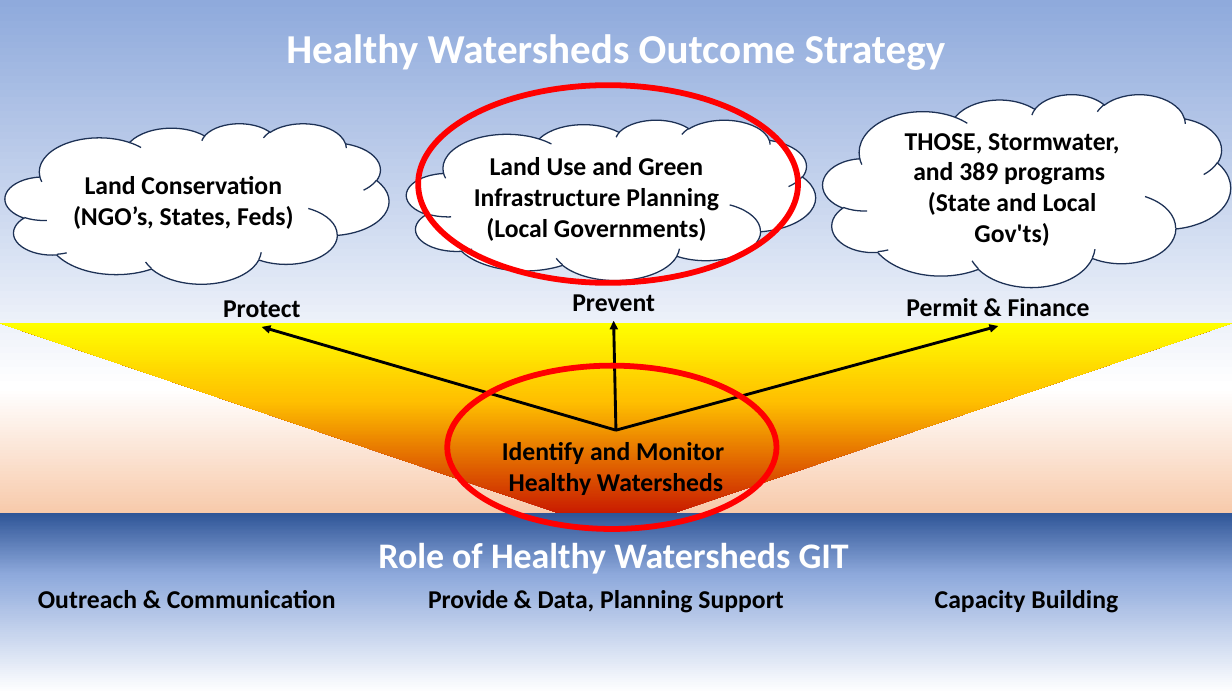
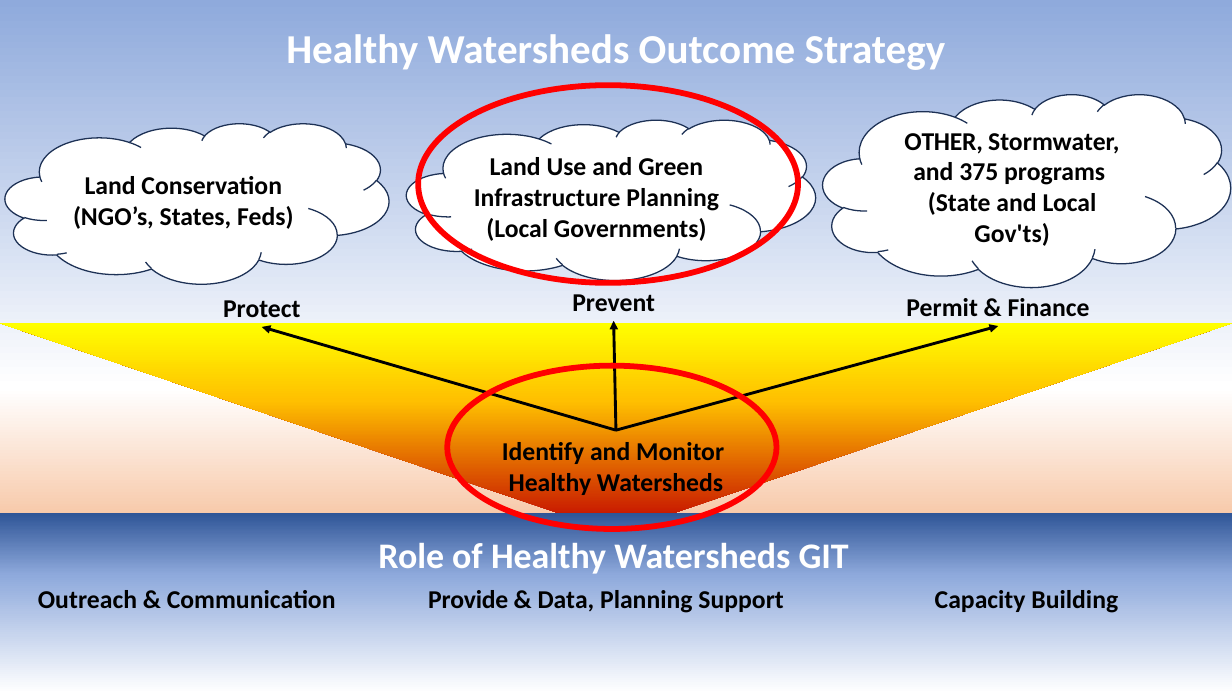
THOSE: THOSE -> OTHER (944, 142)
389: 389 -> 375 (979, 172)
